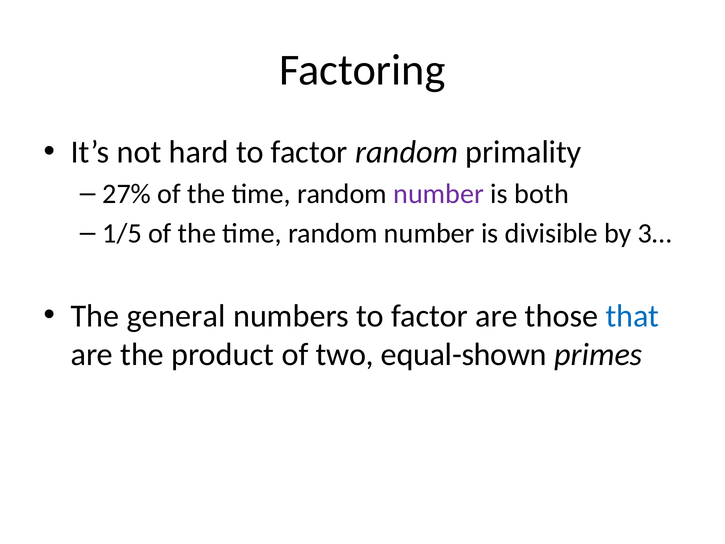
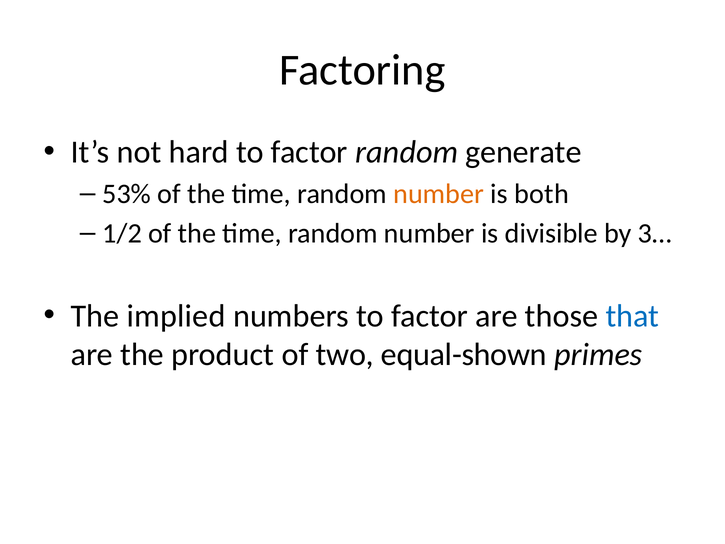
primality: primality -> generate (524, 152)
27%: 27% -> 53% (127, 194)
number colour: purple -> orange (439, 194)
1/5: 1/5 -> 1/2 (122, 233)
general: general -> implied (176, 316)
